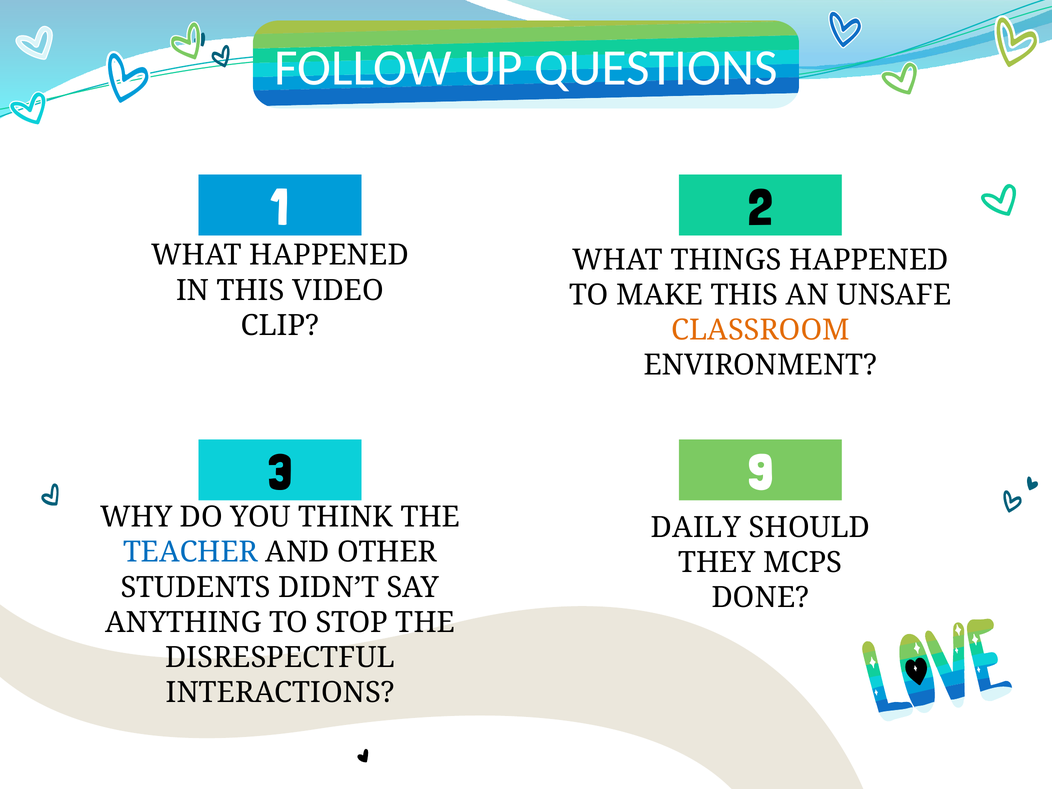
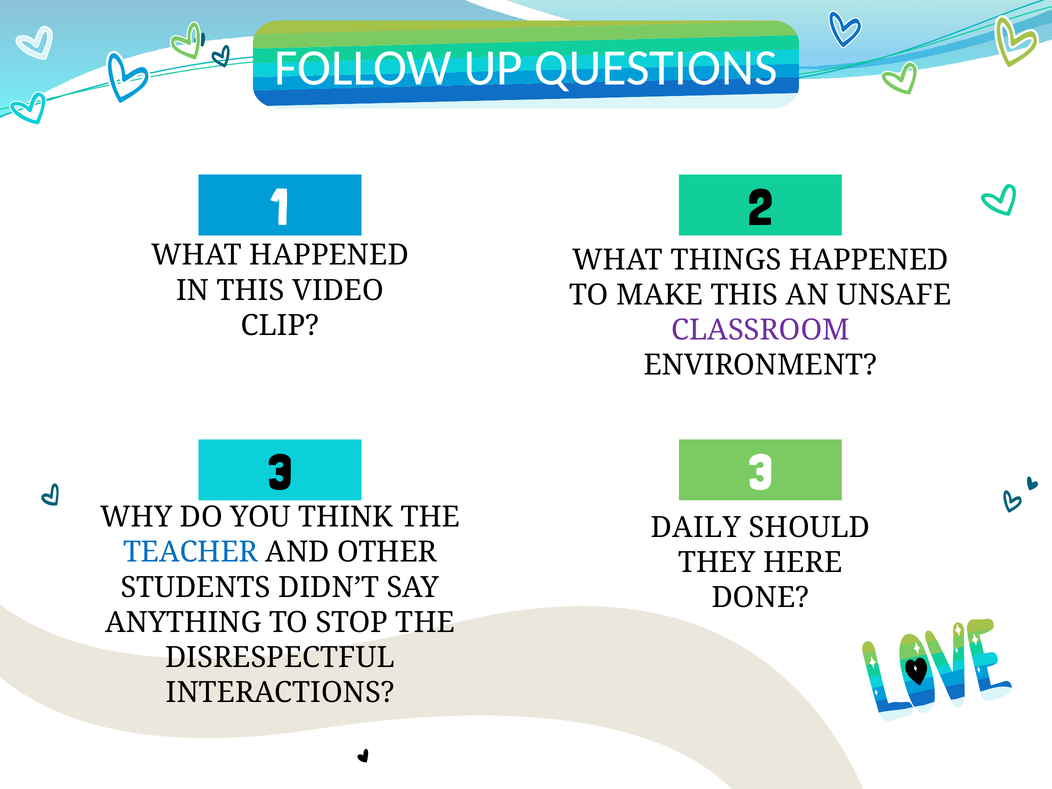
CLASSROOM colour: orange -> purple (760, 330)
3 9: 9 -> 3 (761, 473)
MCPS: MCPS -> HERE (803, 563)
